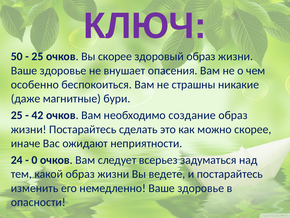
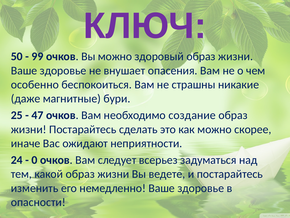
25: 25 -> 99 (37, 56)
Вы скорее: скорее -> можно (115, 56)
42: 42 -> 47 (37, 115)
